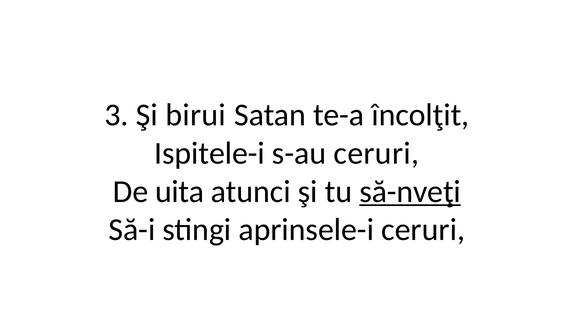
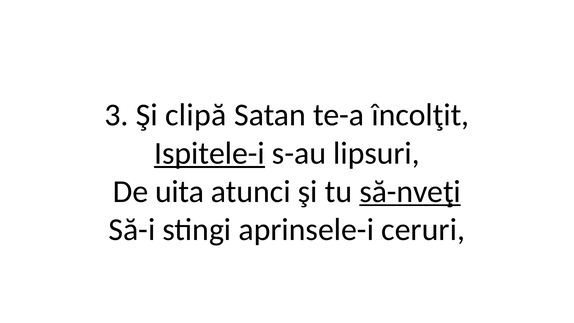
birui: birui -> clipă (196, 115)
Ispitele-i underline: none -> present (209, 153)
s-au ceruri: ceruri -> lipsuri (377, 153)
